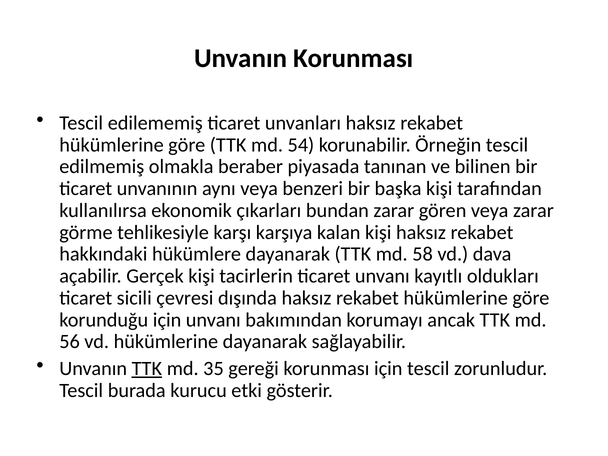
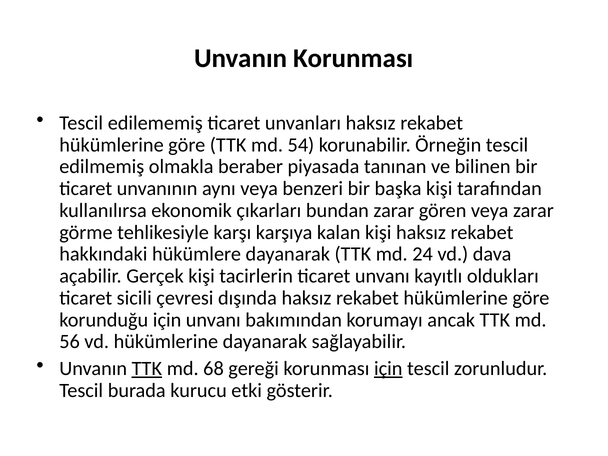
58: 58 -> 24 (423, 254)
35: 35 -> 68 (214, 369)
için underline: none -> present (388, 369)
